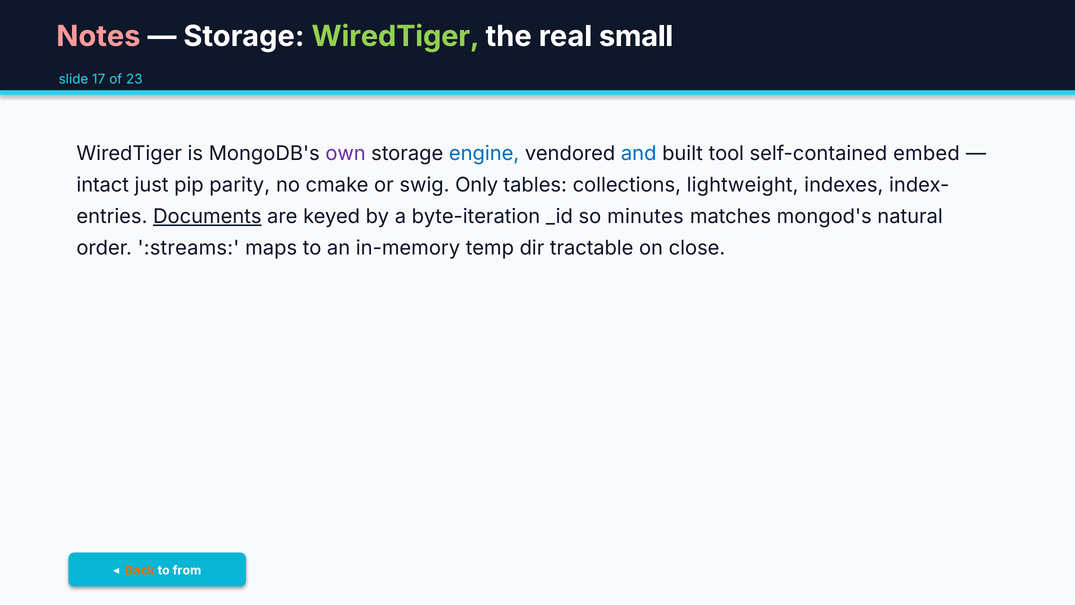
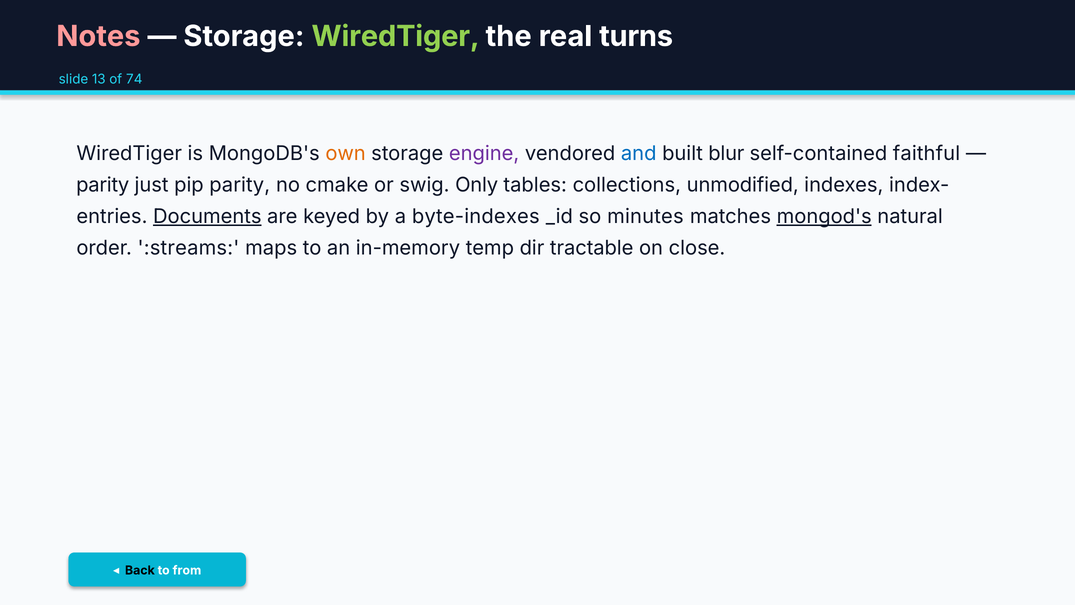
small: small -> turns (636, 36)
17: 17 -> 13 (99, 79)
23: 23 -> 74 (134, 79)
own colour: purple -> orange (346, 154)
engine colour: blue -> purple (484, 154)
tool: tool -> blur (726, 154)
embed: embed -> faithful (926, 154)
intact: intact -> parity (103, 185)
lightweight: lightweight -> unmodified (743, 185)
byte-iteration: byte-iteration -> byte-indexes (476, 217)
mongod's underline: none -> present (824, 217)
Back colour: orange -> black (140, 570)
